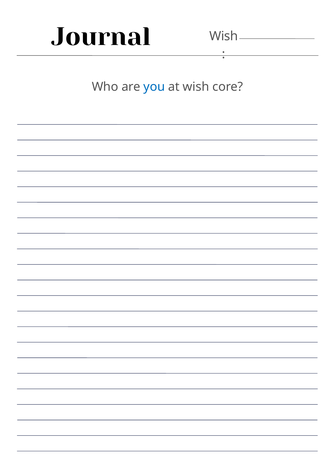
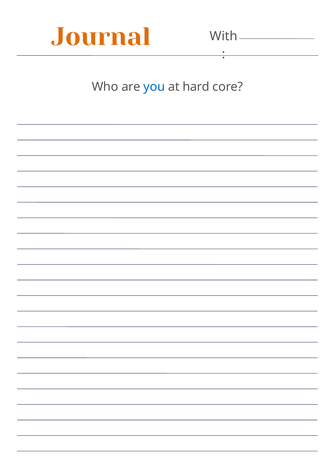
Journal colour: black -> orange (101, 37)
Wish: Wish -> With (224, 36)
at wish: wish -> hard (196, 87)
